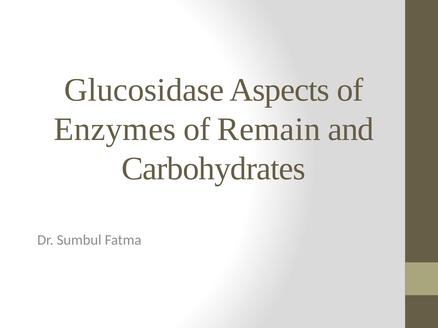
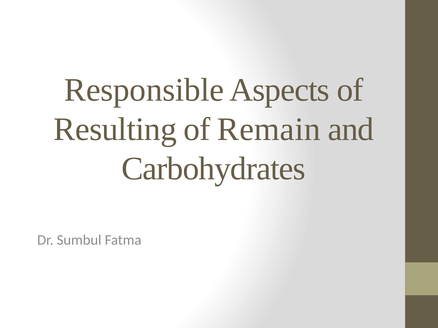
Glucosidase: Glucosidase -> Responsible (144, 90)
Enzymes: Enzymes -> Resulting (115, 129)
